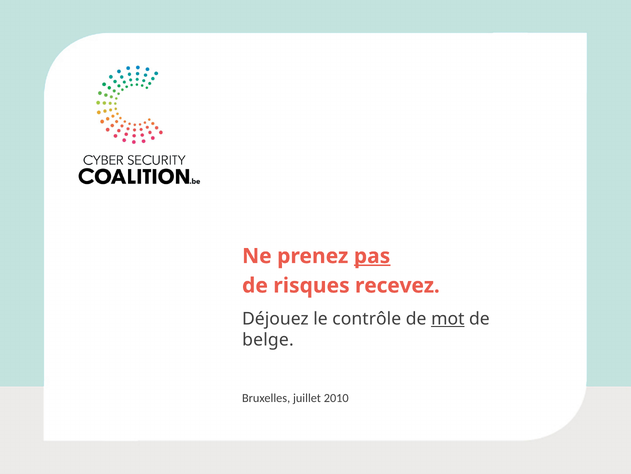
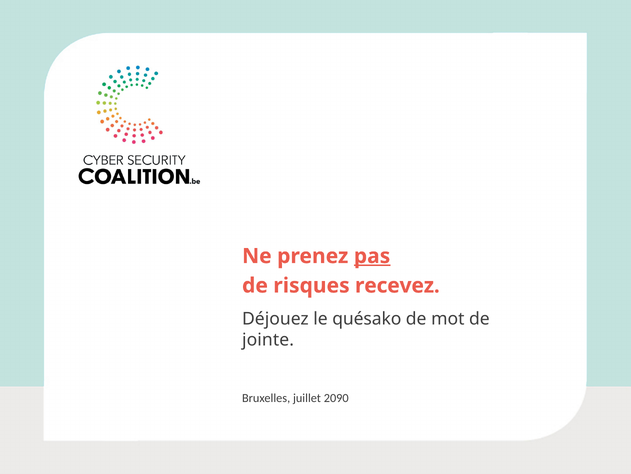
contrôle: contrôle -> quésako (367, 318)
mot underline: present -> none (448, 318)
belge: belge -> jointe (268, 339)
2010: 2010 -> 2090 (336, 398)
